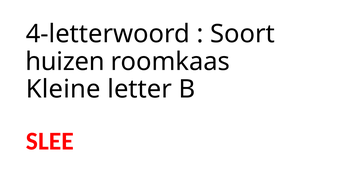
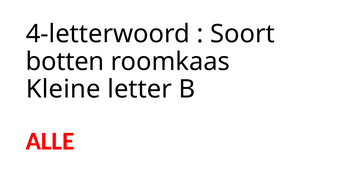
huizen: huizen -> botten (65, 62)
SLEE: SLEE -> ALLE (50, 141)
